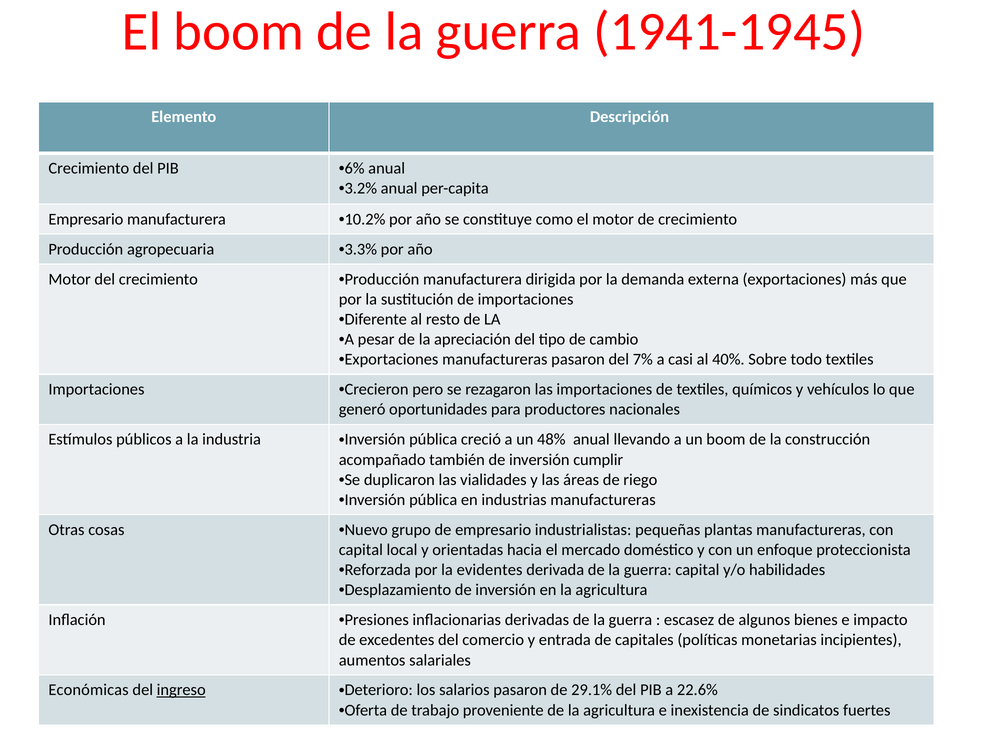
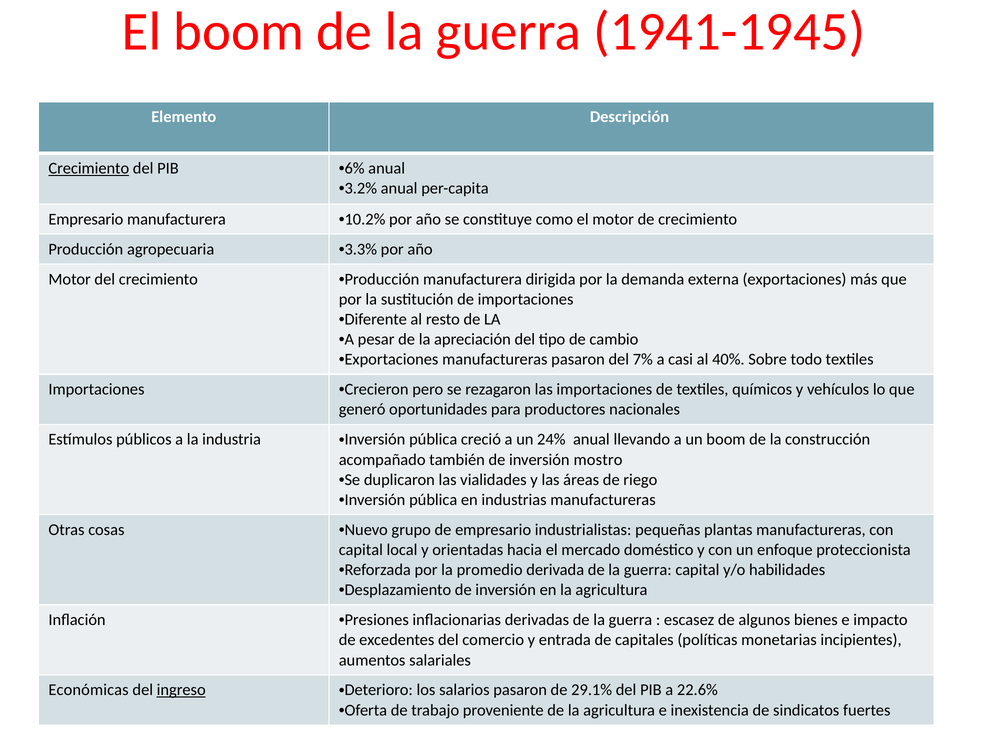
Crecimiento underline: none -> present (89, 168)
48%: 48% -> 24% (551, 440)
cumplir: cumplir -> mostro (598, 460)
evidentes: evidentes -> promedio (490, 570)
